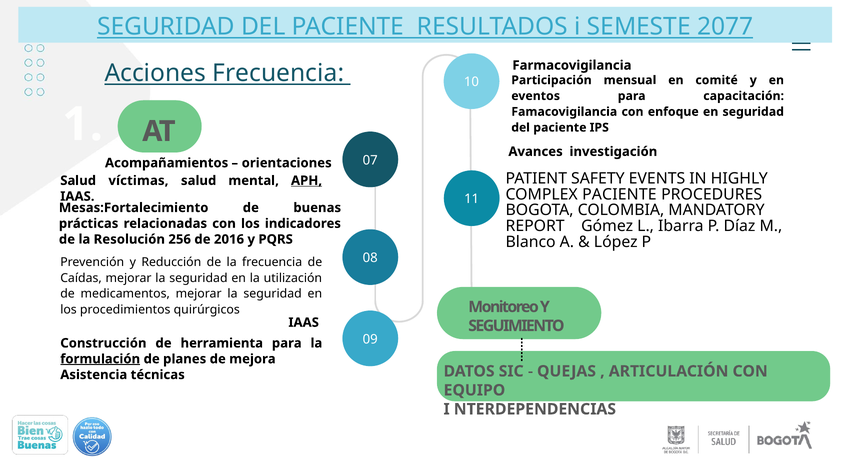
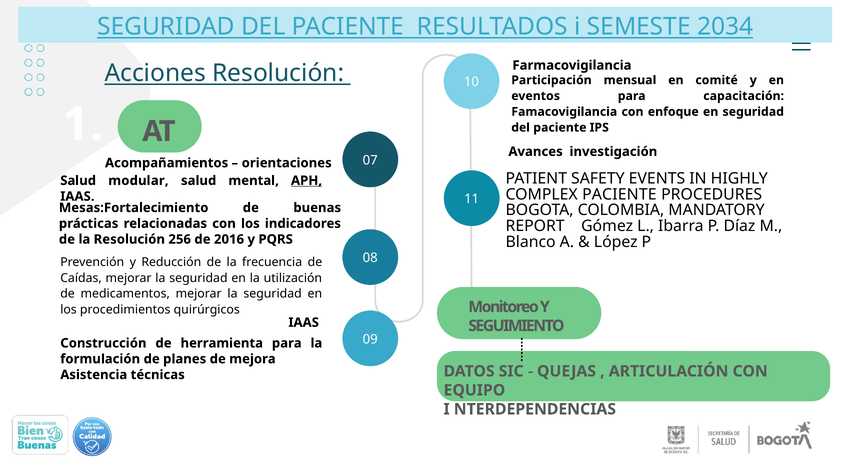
2077: 2077 -> 2034 (725, 27)
Acciones Frecuencia: Frecuencia -> Resolución (278, 73)
víctimas: víctimas -> modular (138, 181)
formulación underline: present -> none (100, 359)
